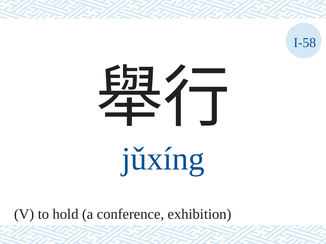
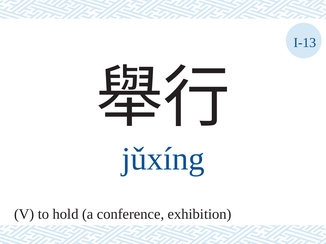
I-58: I-58 -> I-13 (305, 43)
